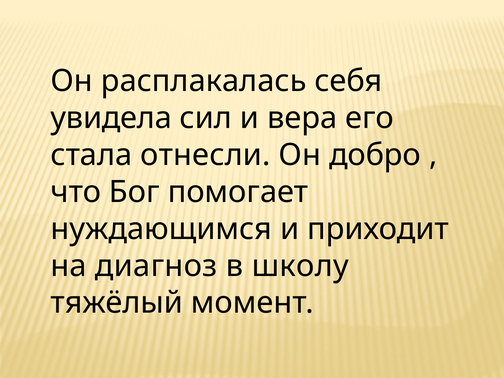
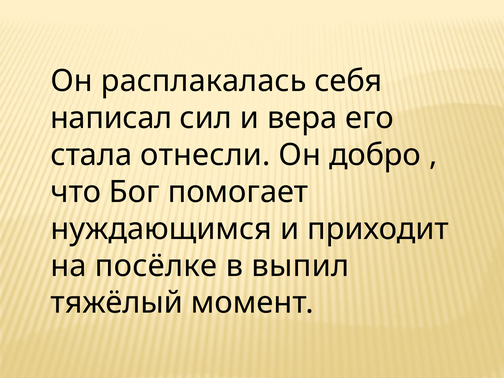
увидела: увидела -> написал (111, 118)
диагноз: диагноз -> посёлке (156, 266)
школу: школу -> выпил (300, 266)
